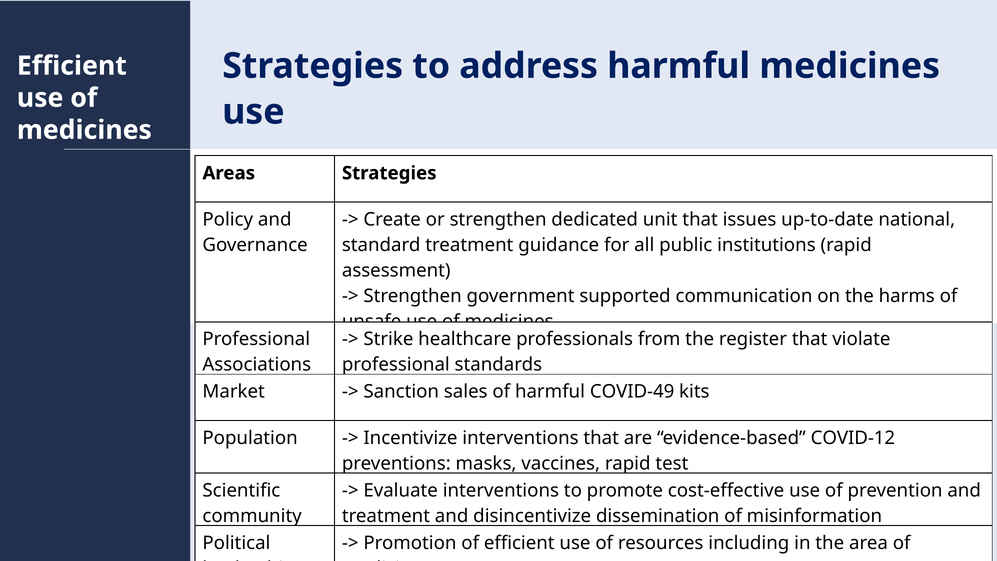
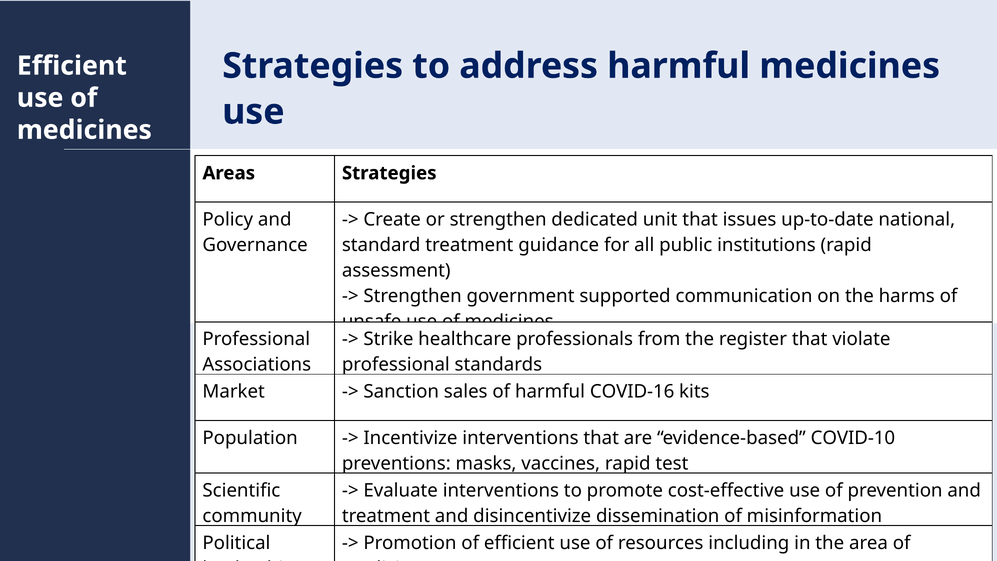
COVID-49: COVID-49 -> COVID-16 (632, 392)
COVID-12: COVID-12 -> COVID-10 (853, 438)
